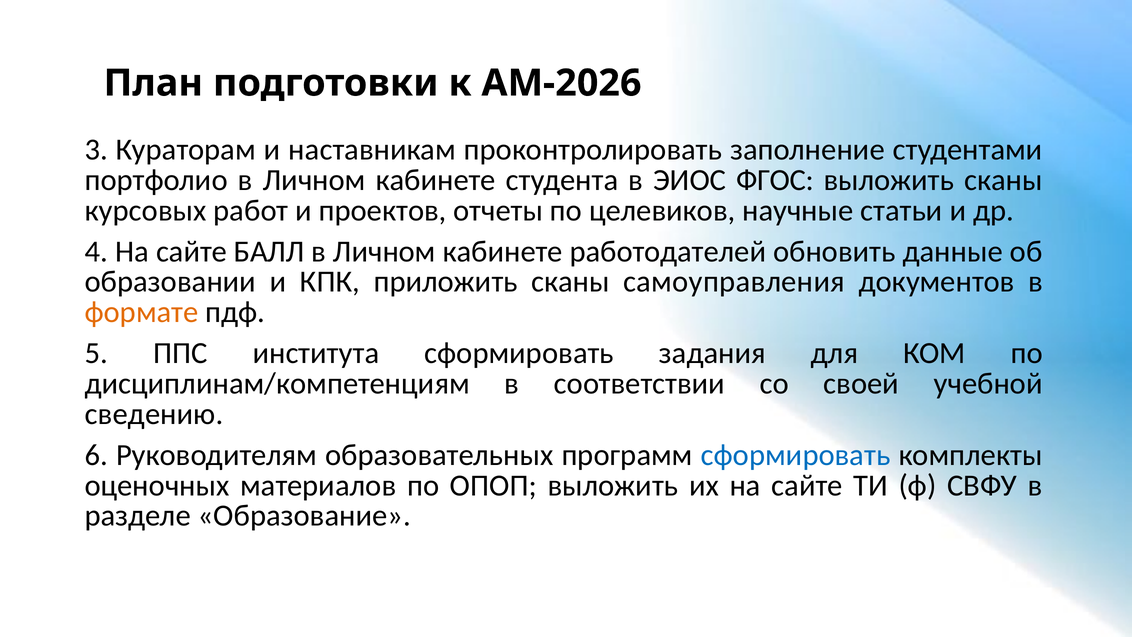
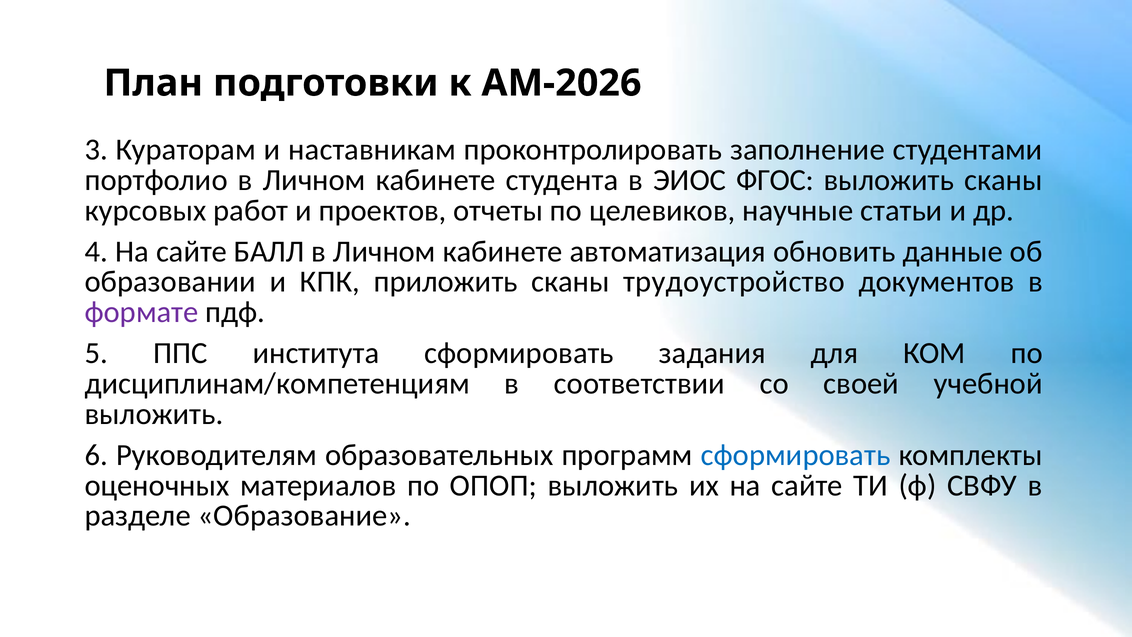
работодателей: работодателей -> автоматизация (668, 251)
самоуправления: самоуправления -> трудоустройство (734, 282)
формате colour: orange -> purple (142, 312)
сведению: сведению -> выложить (154, 414)
